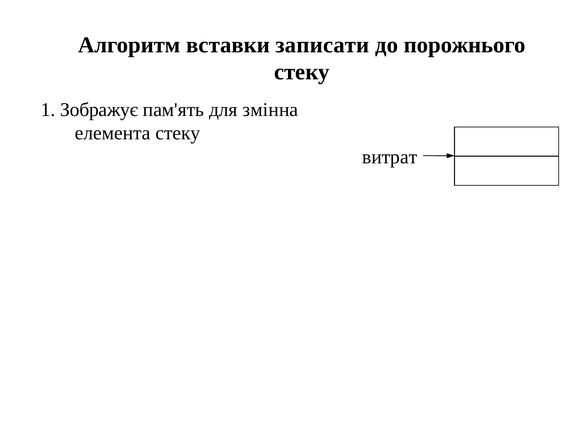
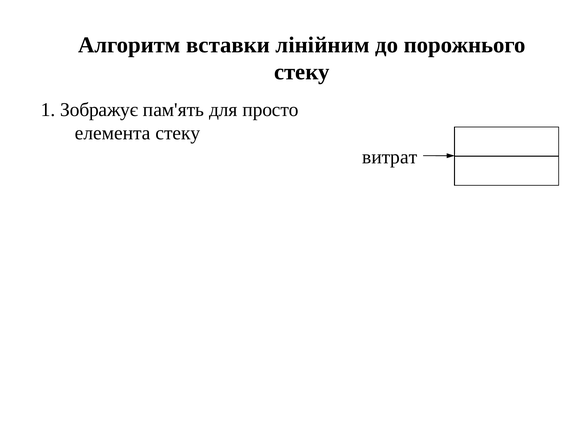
записати: записати -> лінійним (323, 45)
змінна: змінна -> просто (271, 110)
